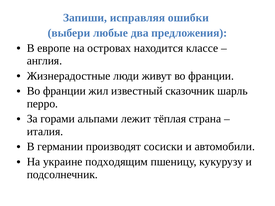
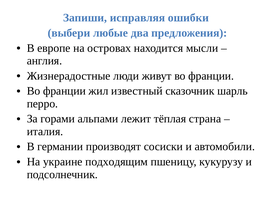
классе: классе -> мысли (202, 48)
